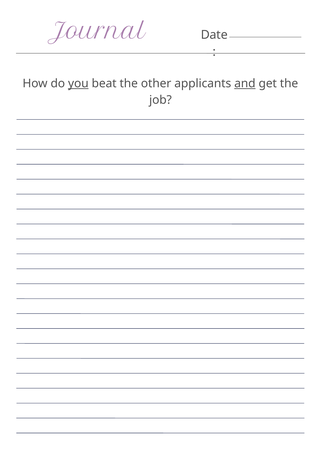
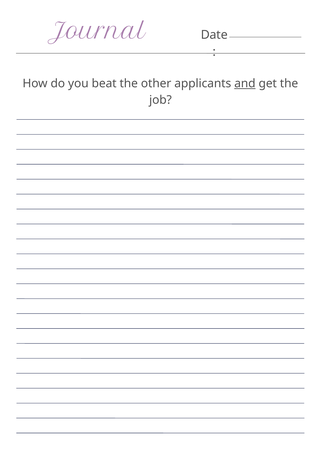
you underline: present -> none (78, 83)
